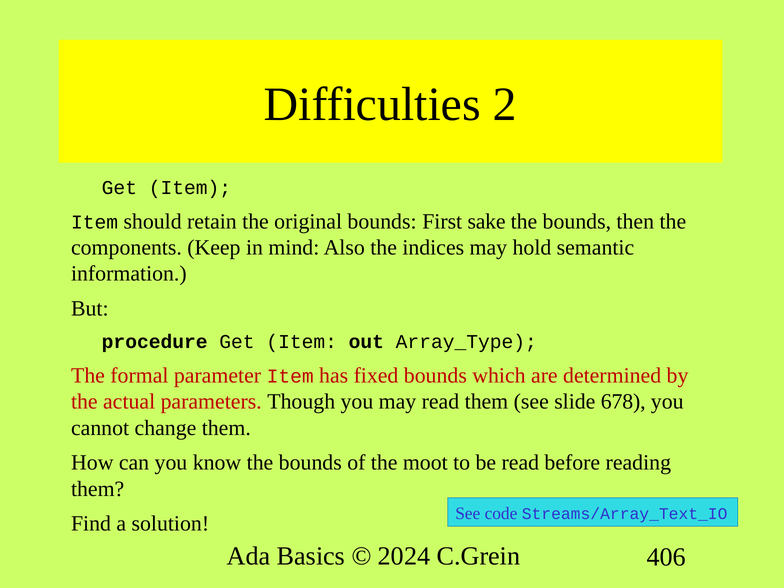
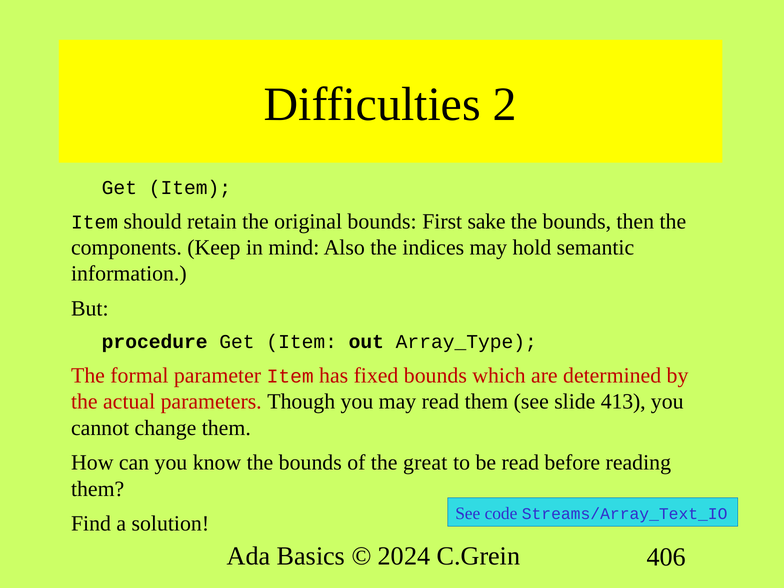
678: 678 -> 413 (623, 402)
moot: moot -> great (425, 463)
